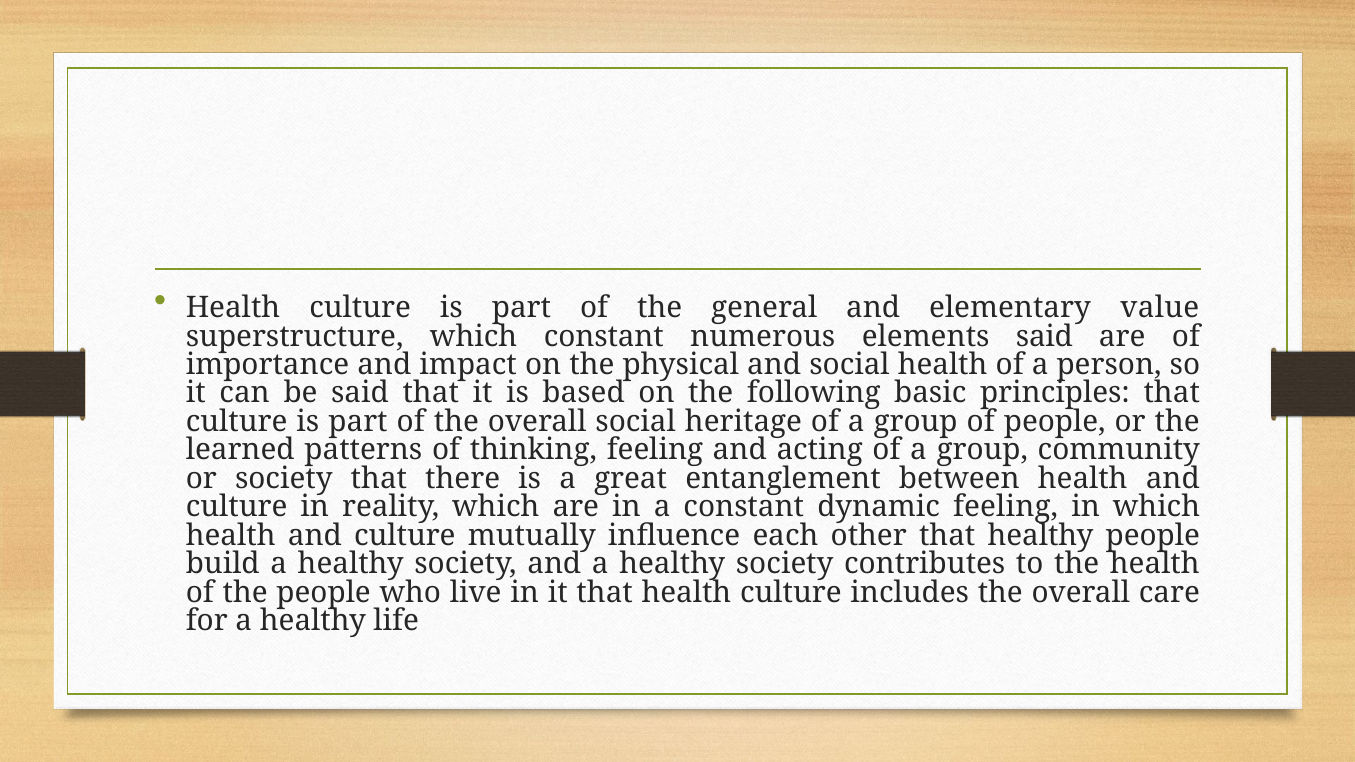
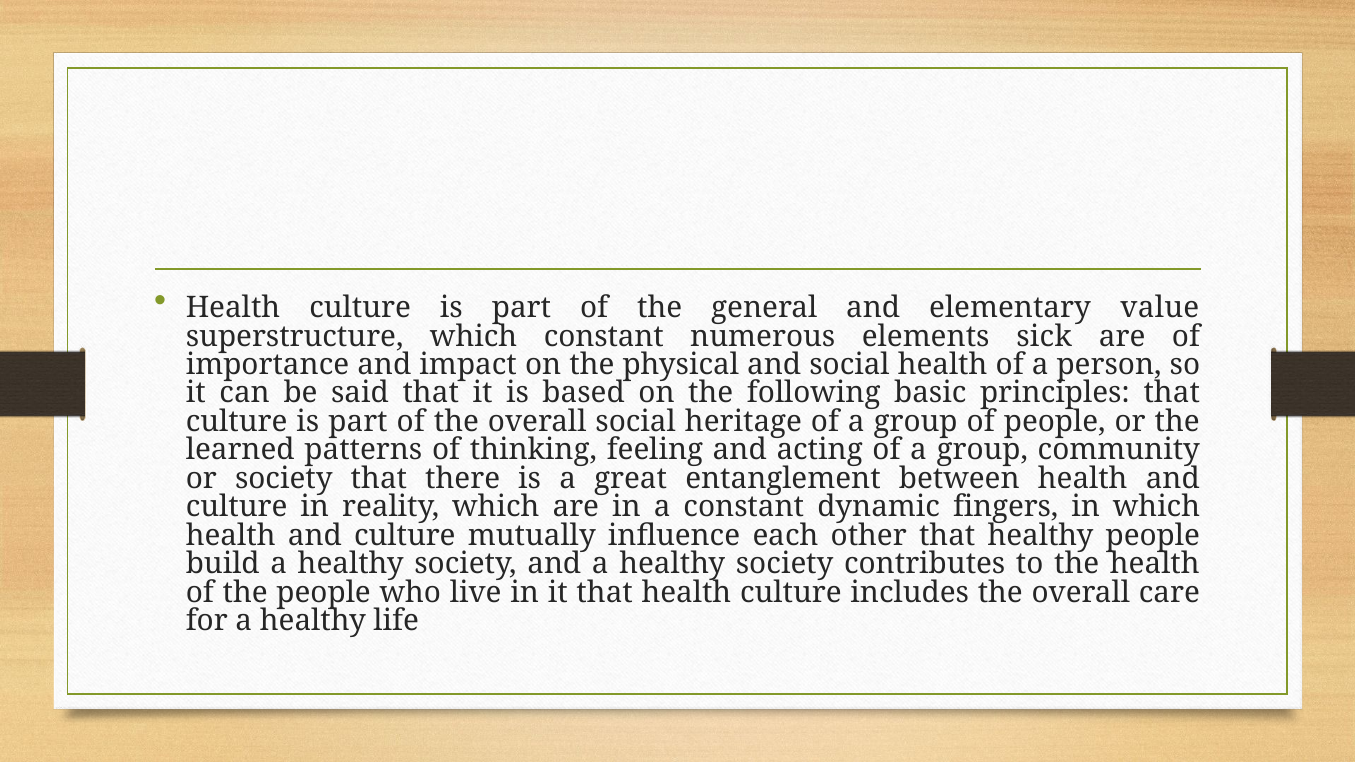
elements said: said -> sick (1044, 336)
dynamic feeling: feeling -> fingers (1006, 507)
